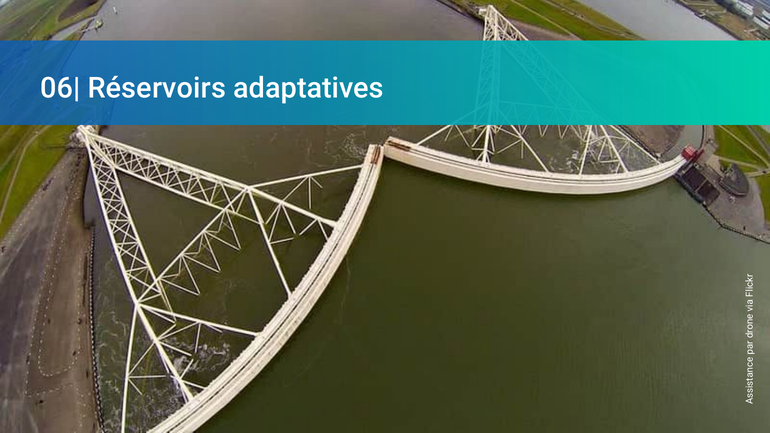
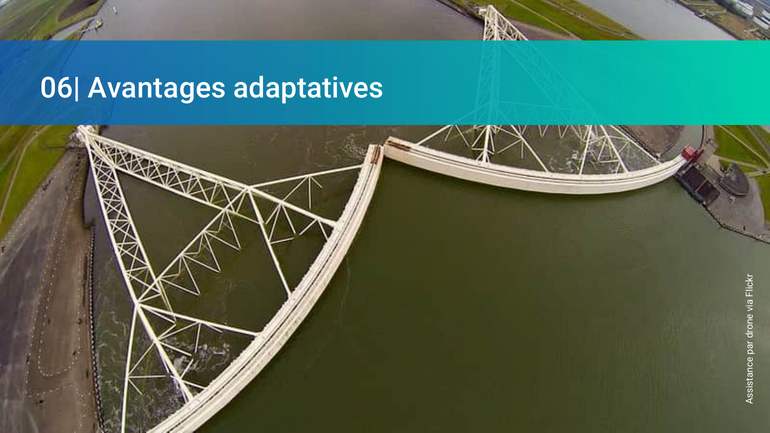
Réservoirs: Réservoirs -> Avantages (157, 88)
